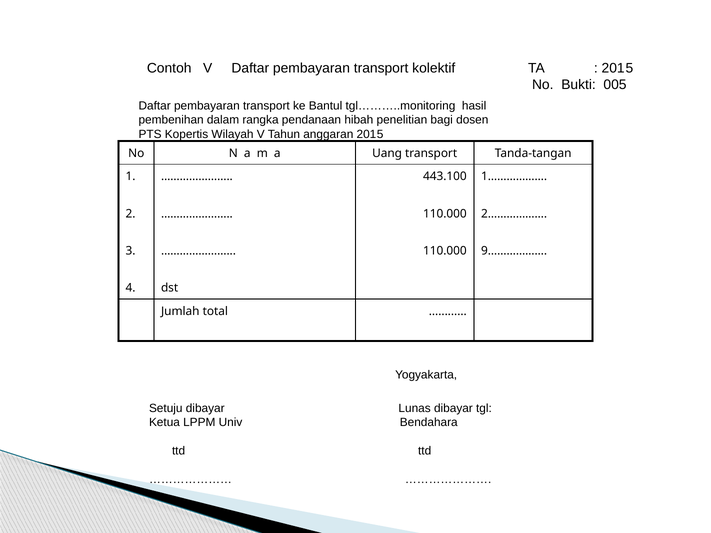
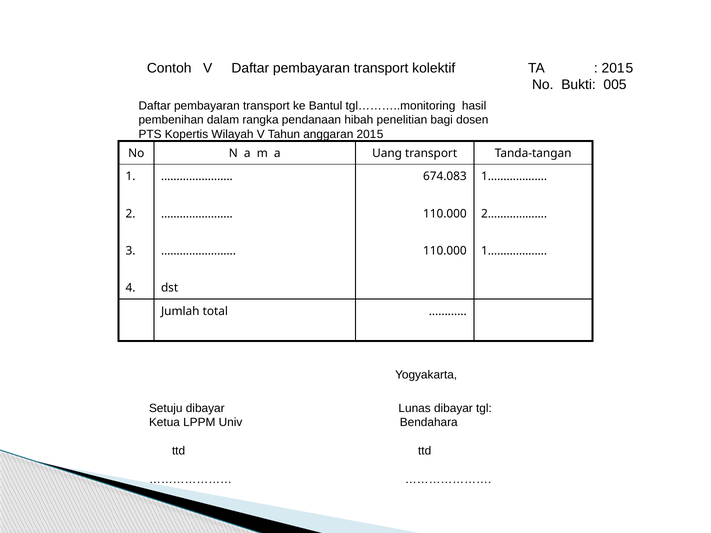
443.100: 443.100 -> 674.083 (445, 177)
9………………: 9……………… -> 1……………… (514, 251)
